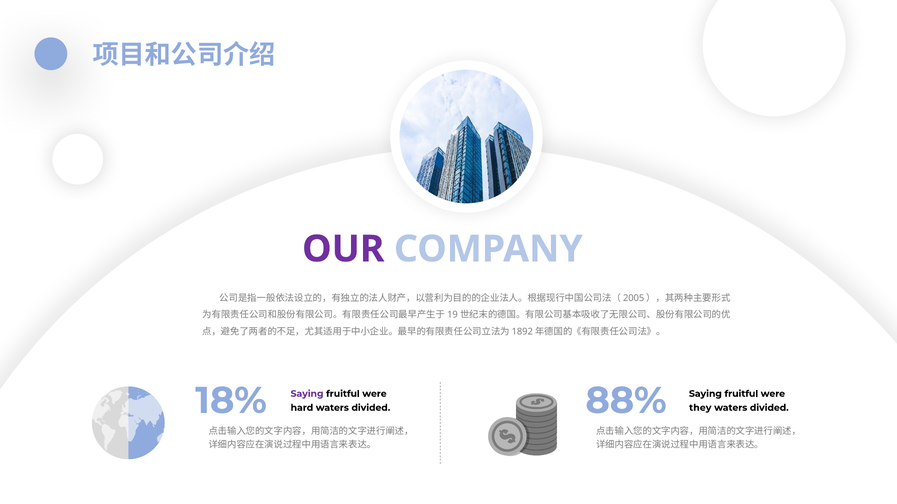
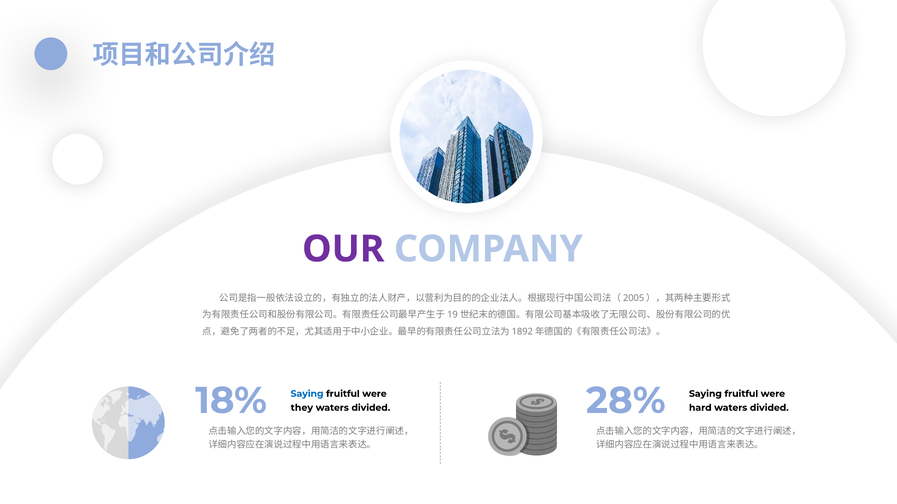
Saying colour: purple -> blue (307, 394)
88%: 88% -> 28% (626, 401)
hard: hard -> they (302, 408)
they: they -> hard (700, 408)
